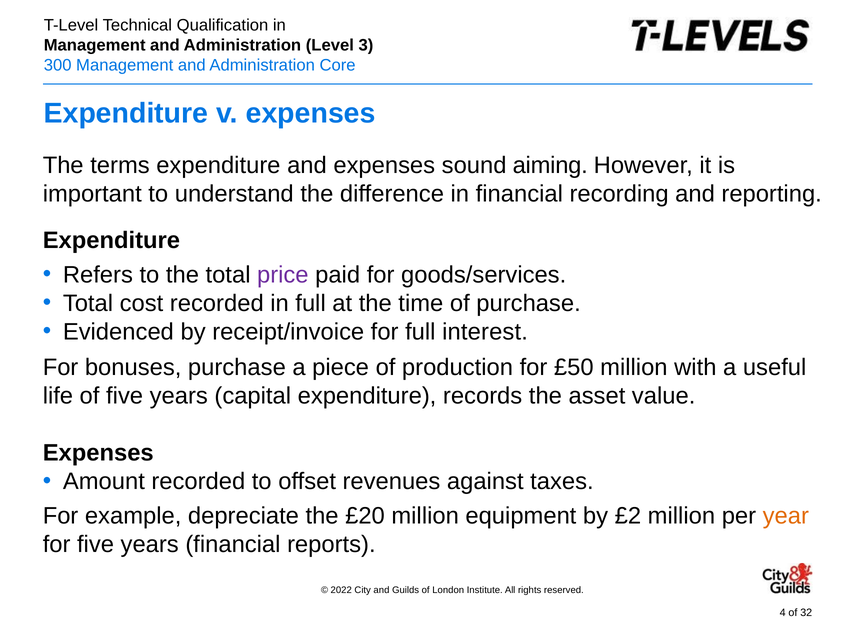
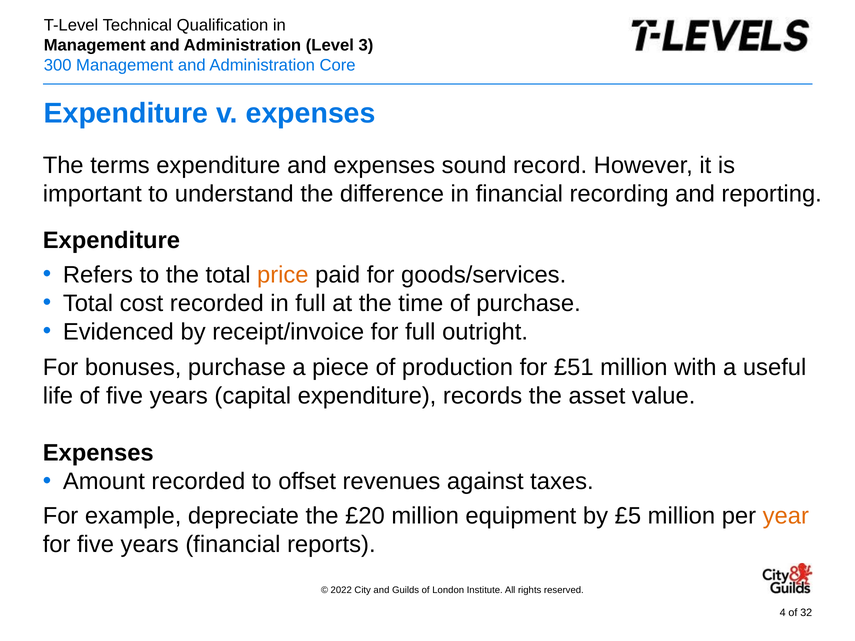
aiming: aiming -> record (550, 166)
price colour: purple -> orange (283, 275)
interest: interest -> outright (485, 332)
£50: £50 -> £51 (574, 368)
£2: £2 -> £5 (628, 516)
